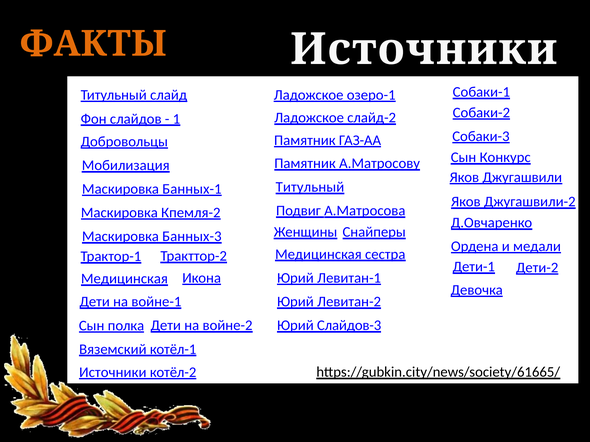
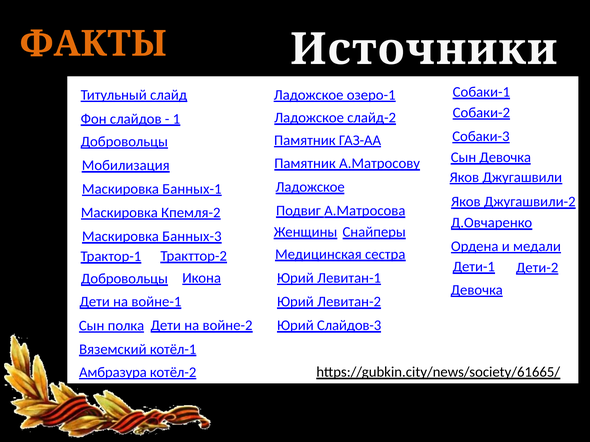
Сын Конкурс: Конкурс -> Девочка (505, 158)
Титульный: Титульный -> Ладожское (310, 187)
Медицинская: Медицинская -> Добровольцы (124, 279)
Источники: Источники -> Амбразура (113, 373)
